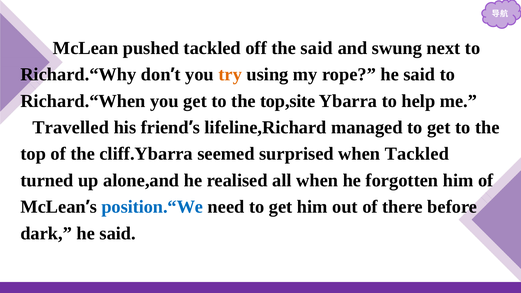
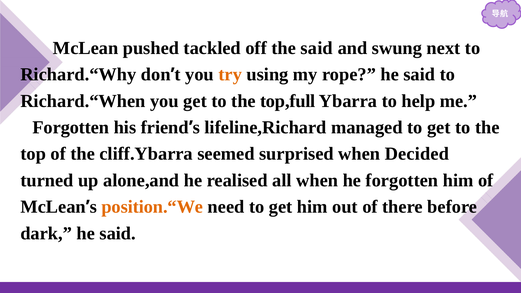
top,site: top,site -> top,full (288, 101)
Travelled: Travelled -> Forgotten (71, 127)
when Tackled: Tackled -> Decided (417, 154)
position.“We colour: blue -> orange (152, 207)
